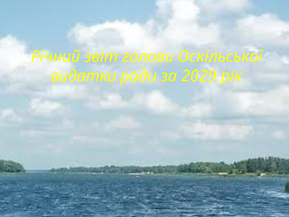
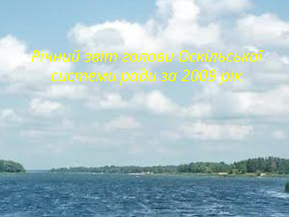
видатки: видатки -> системи (84, 76)
2029: 2029 -> 2009 (199, 76)
